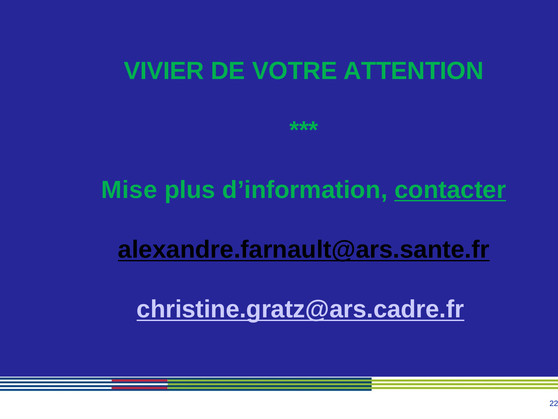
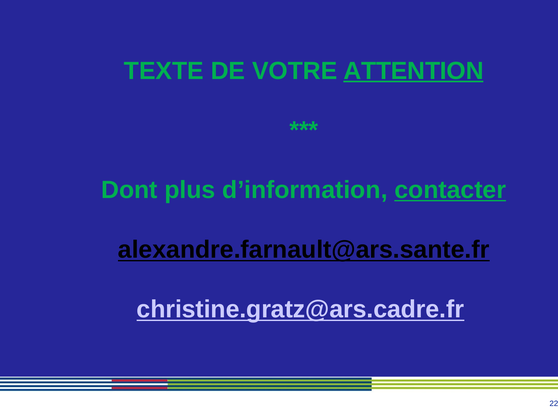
VIVIER: VIVIER -> TEXTE (164, 71)
ATTENTION underline: none -> present (414, 71)
Mise: Mise -> Dont (129, 190)
